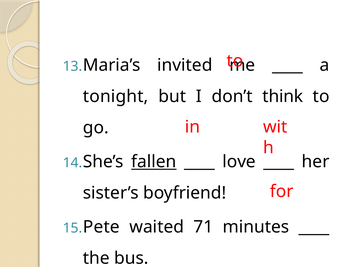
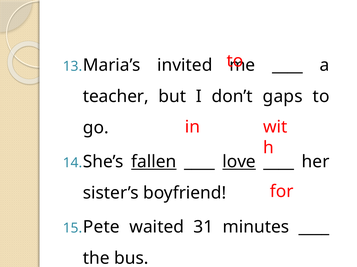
tonight: tonight -> teacher (116, 97)
think: think -> gaps (283, 97)
love underline: none -> present (239, 162)
71: 71 -> 31 (203, 228)
